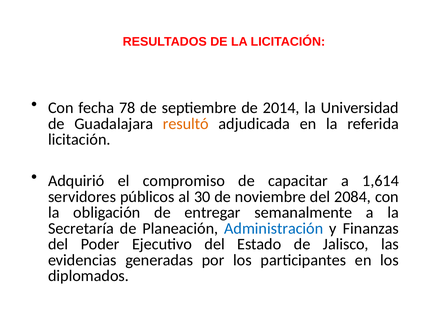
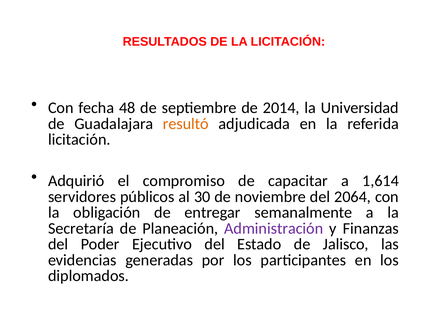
78: 78 -> 48 (127, 108)
2084: 2084 -> 2064 (353, 197)
Administración colour: blue -> purple (274, 228)
